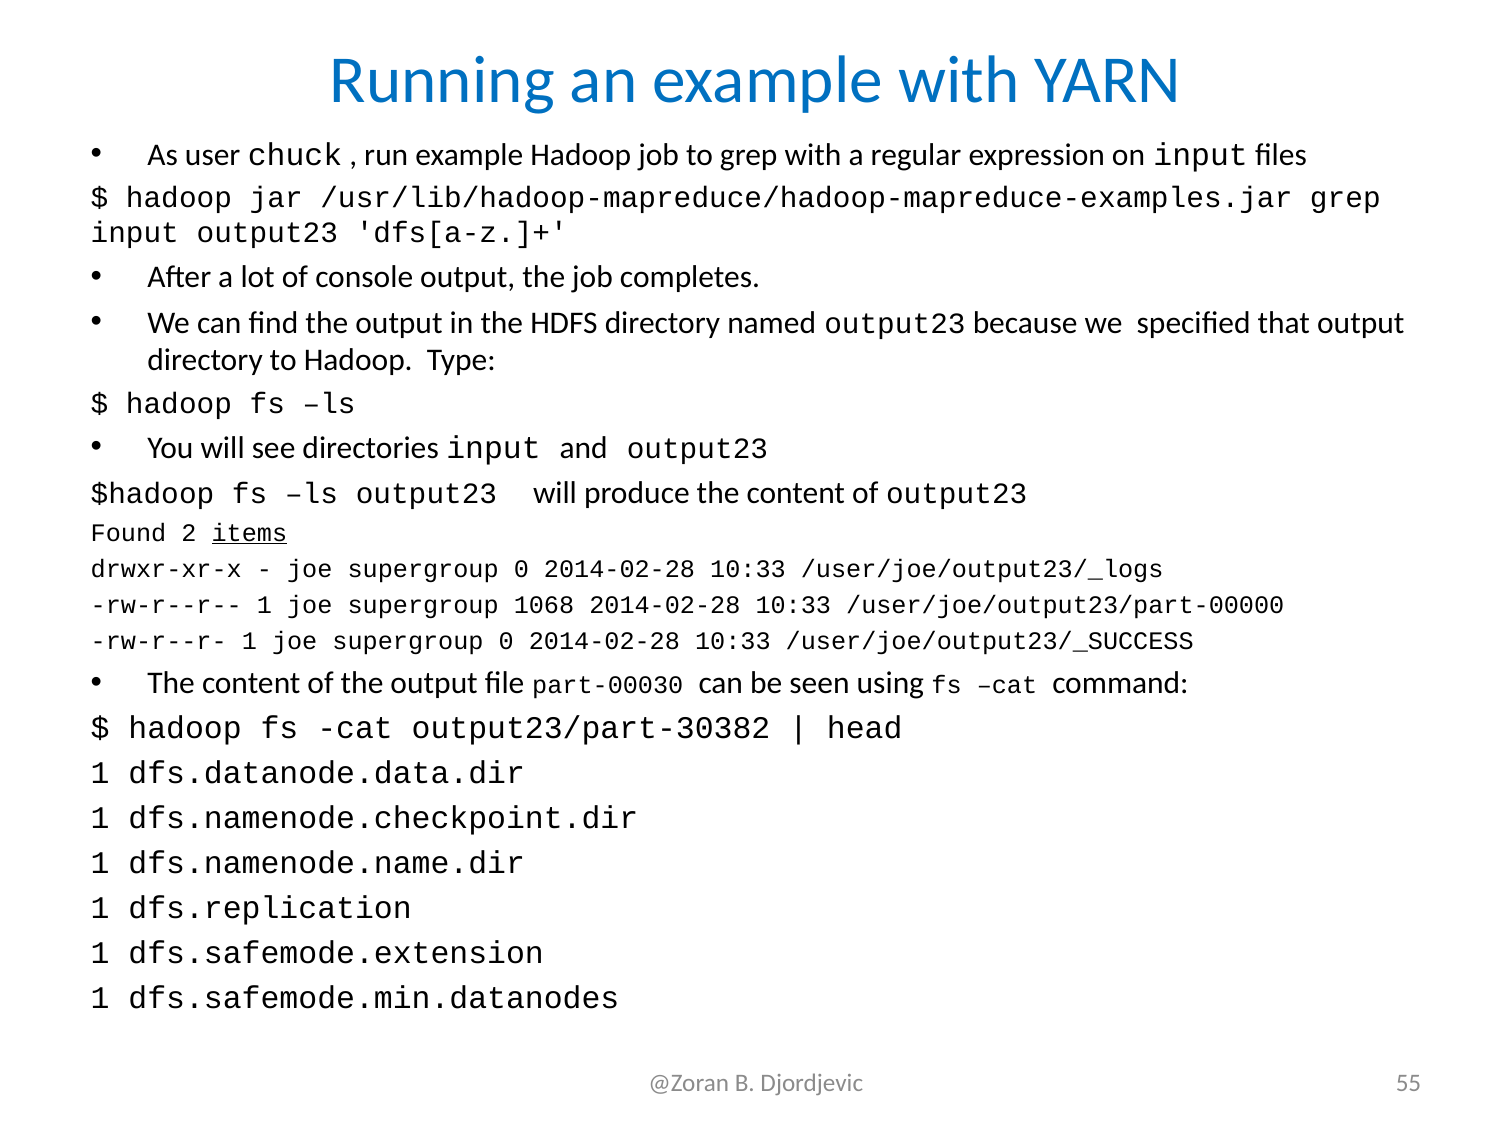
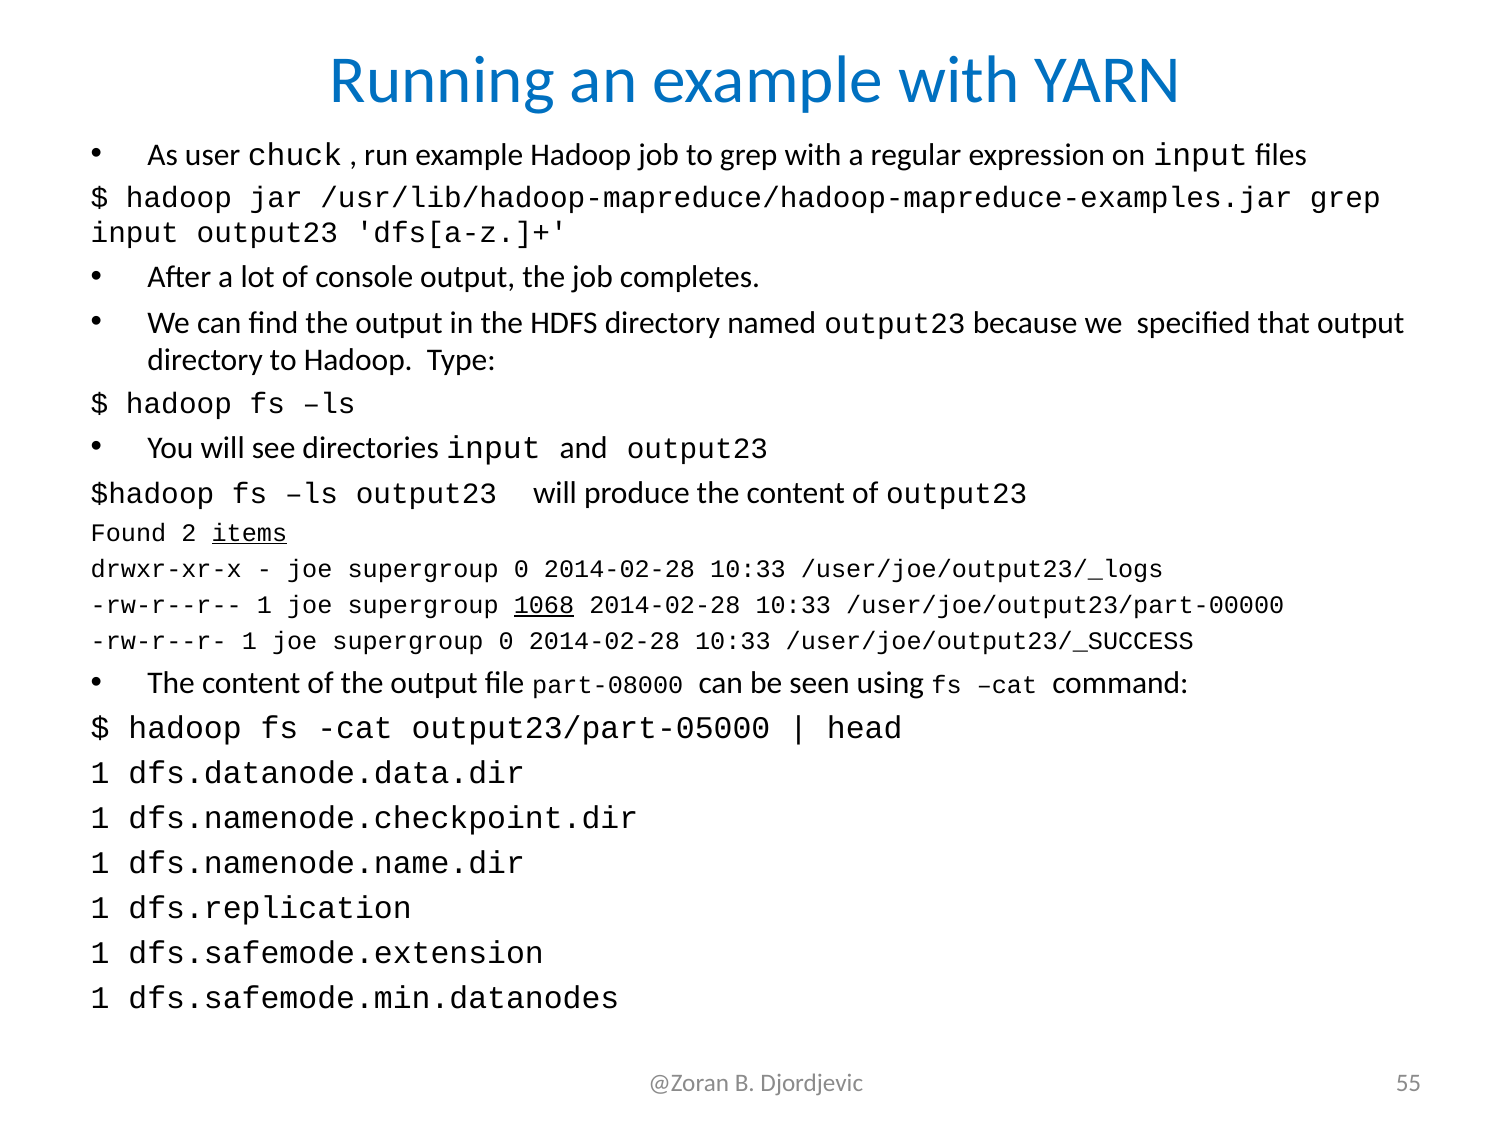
1068 underline: none -> present (544, 605)
part-00030: part-00030 -> part-08000 (608, 685)
output23/part-30382: output23/part-30382 -> output23/part-05000 (591, 728)
